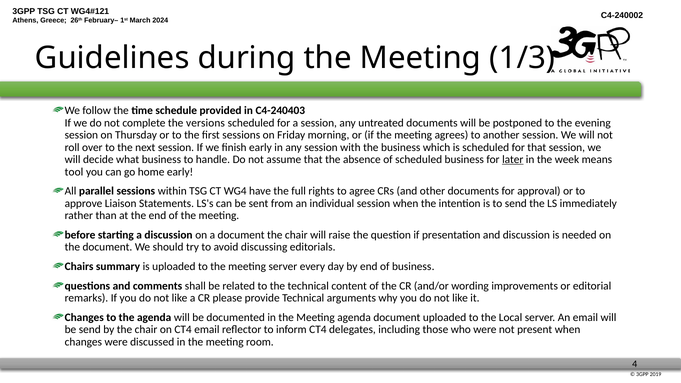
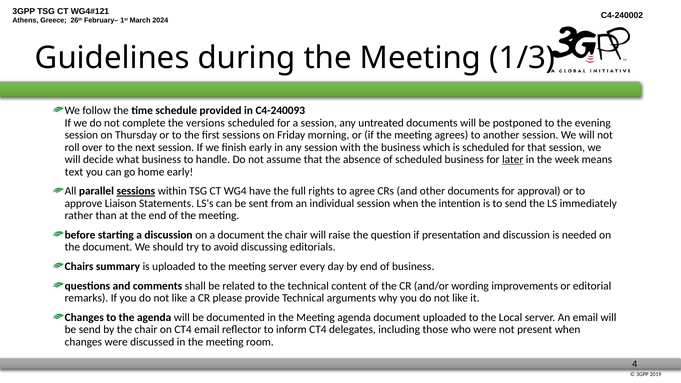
C4-240403: C4-240403 -> C4-240093 (280, 111)
tool: tool -> text (74, 172)
sessions underline: none -> present (136, 191)
